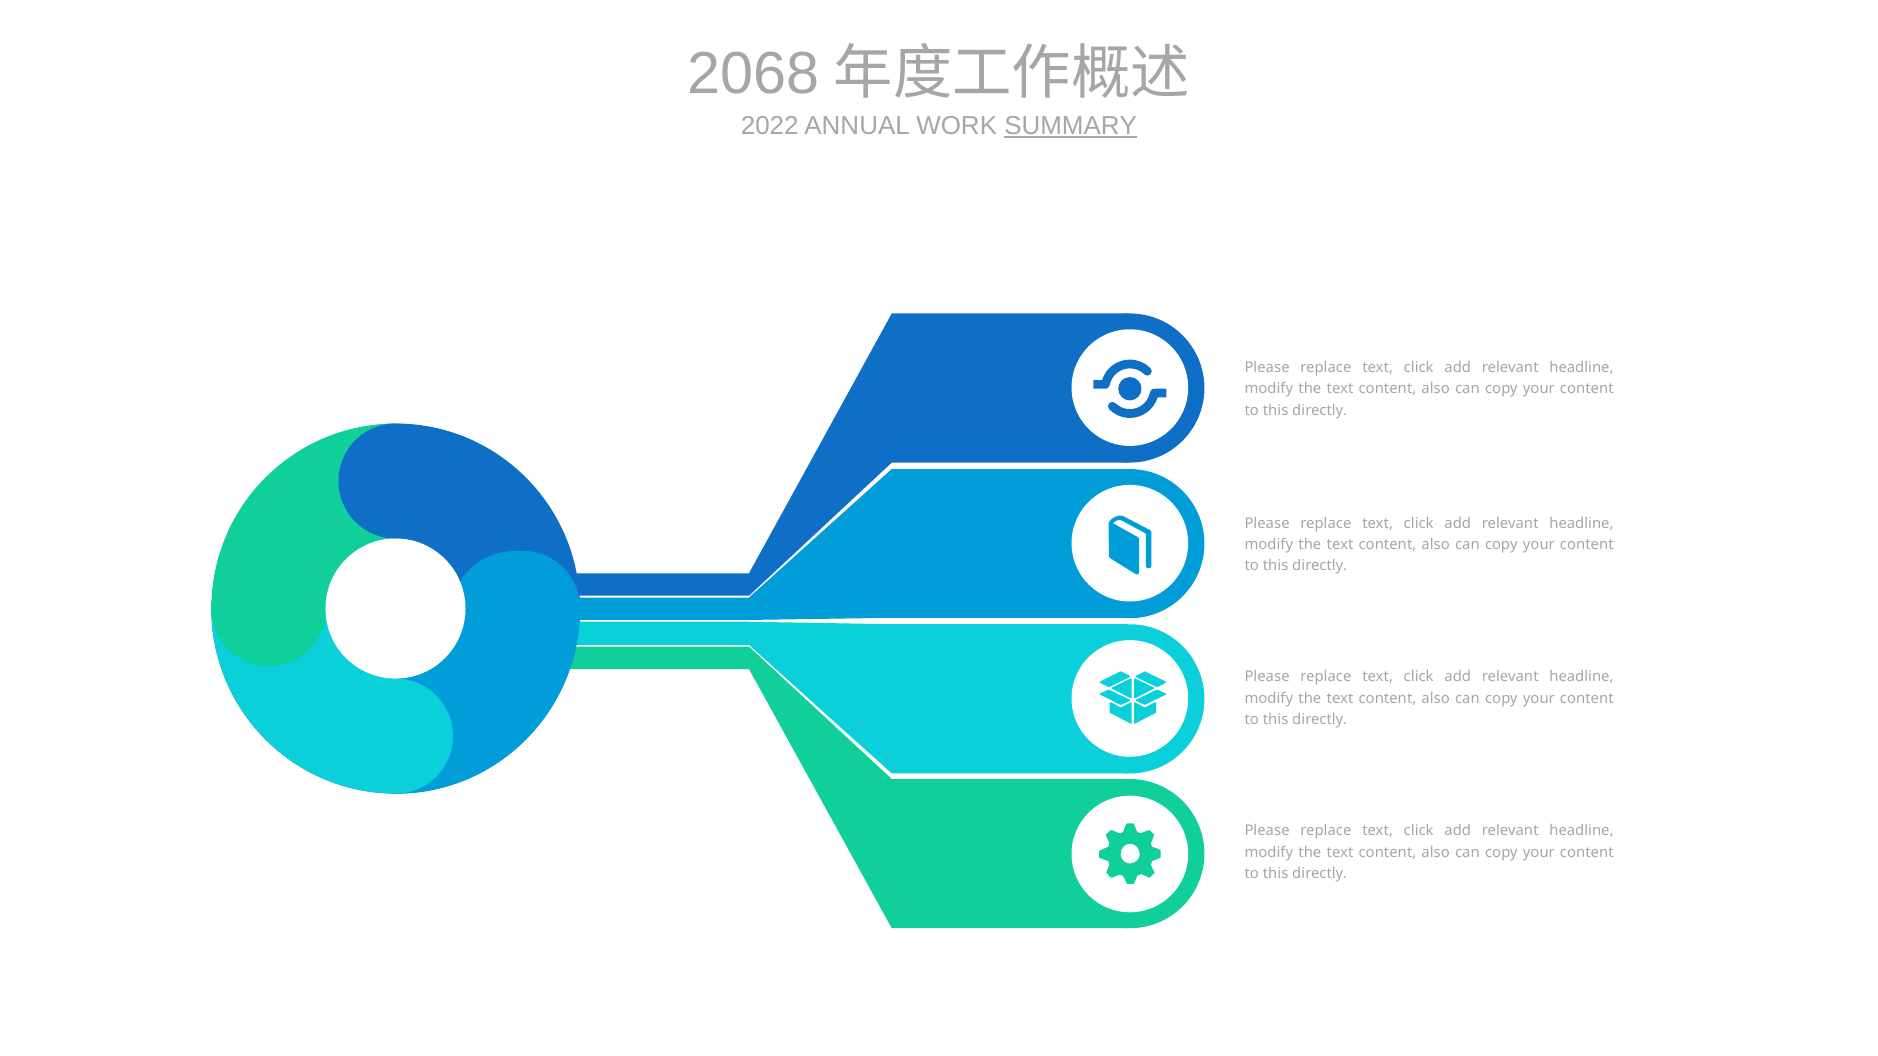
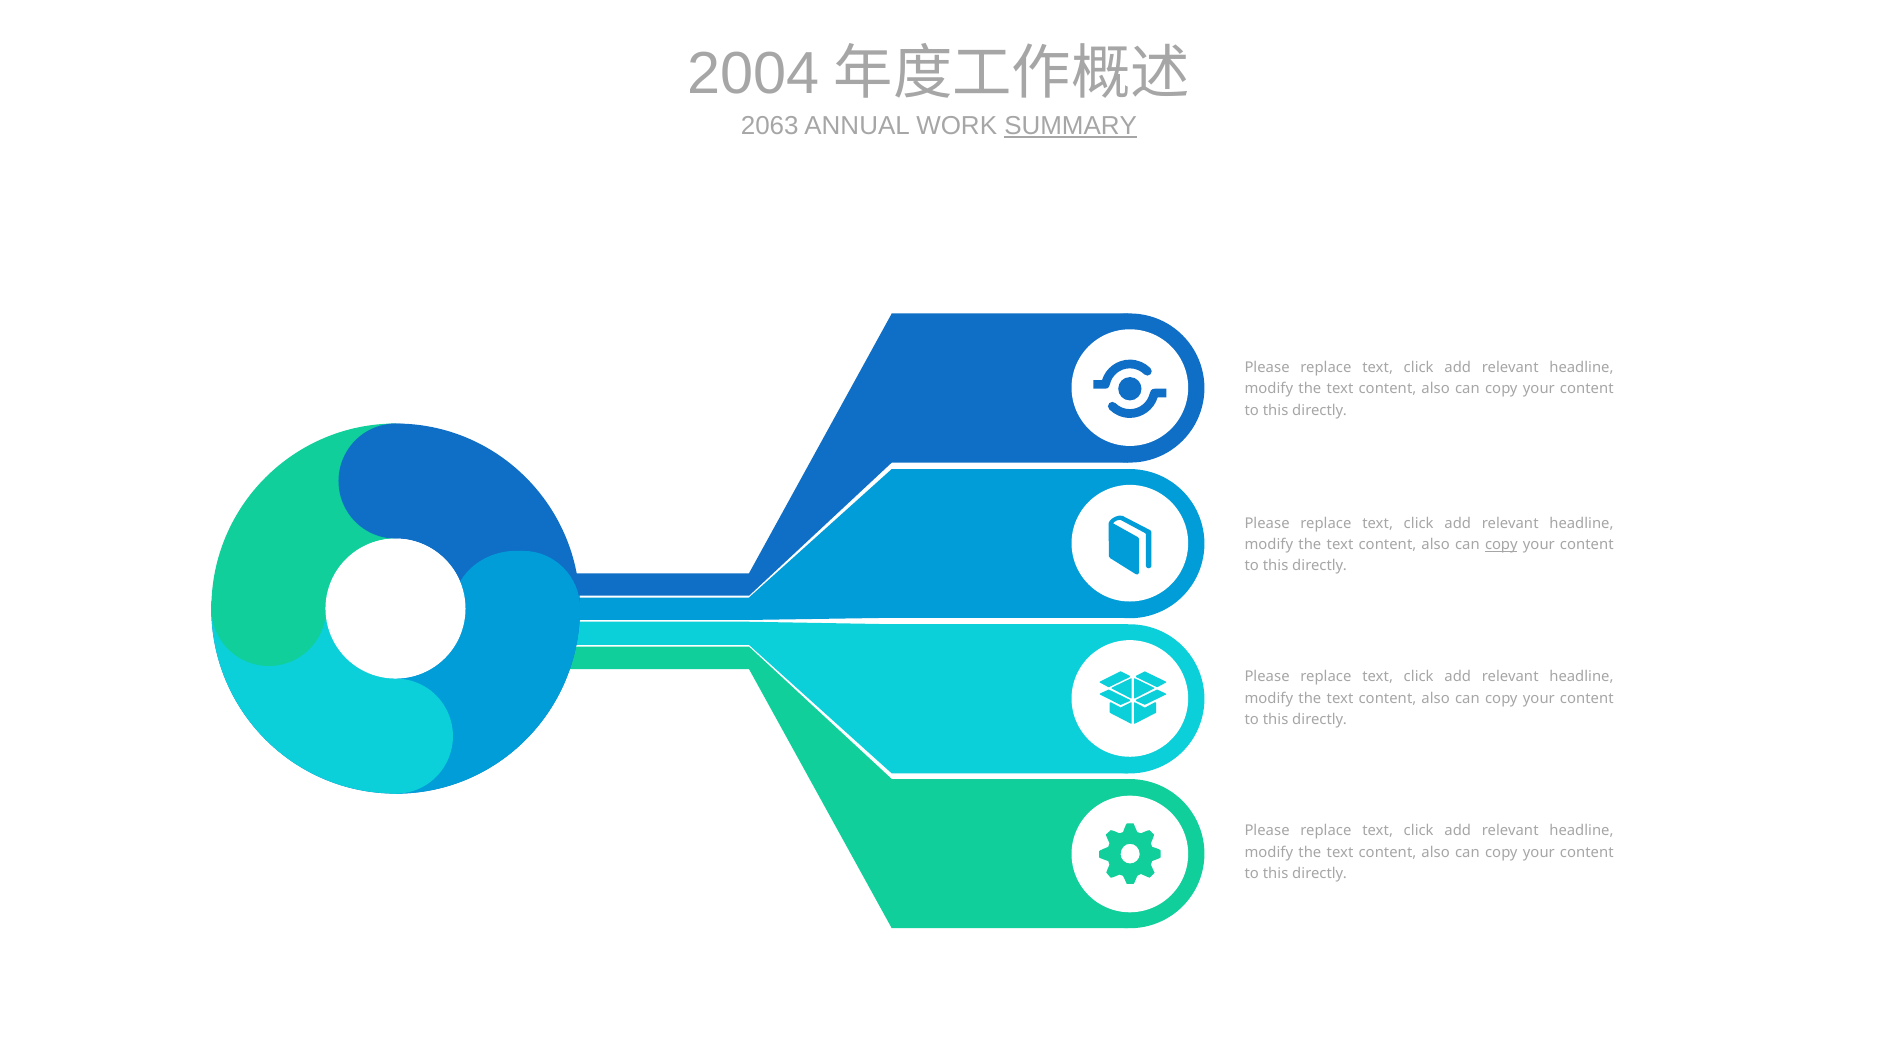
2068: 2068 -> 2004 (754, 74)
2022: 2022 -> 2063 (770, 126)
copy underline: none -> present (1501, 545)
